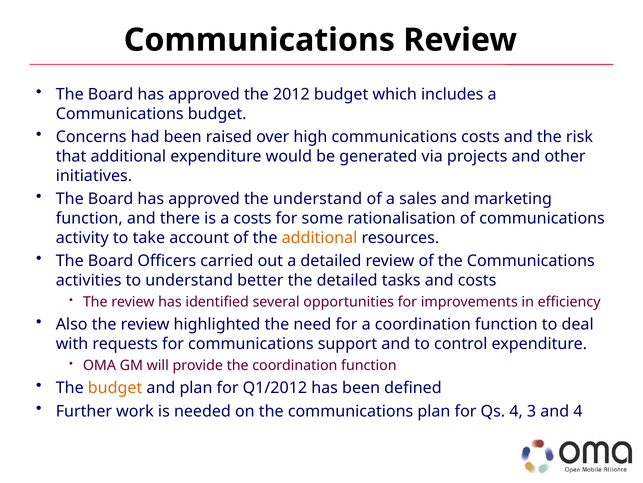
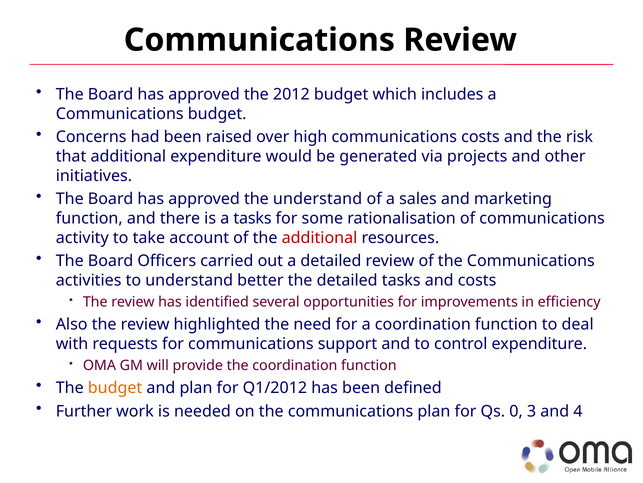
a costs: costs -> tasks (253, 218)
additional colour: orange -> red (319, 237)
Qs 4: 4 -> 0 (516, 411)
